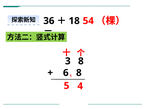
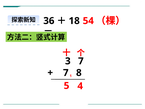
3 8: 8 -> 7 (81, 61)
6: 6 -> 7 (66, 73)
